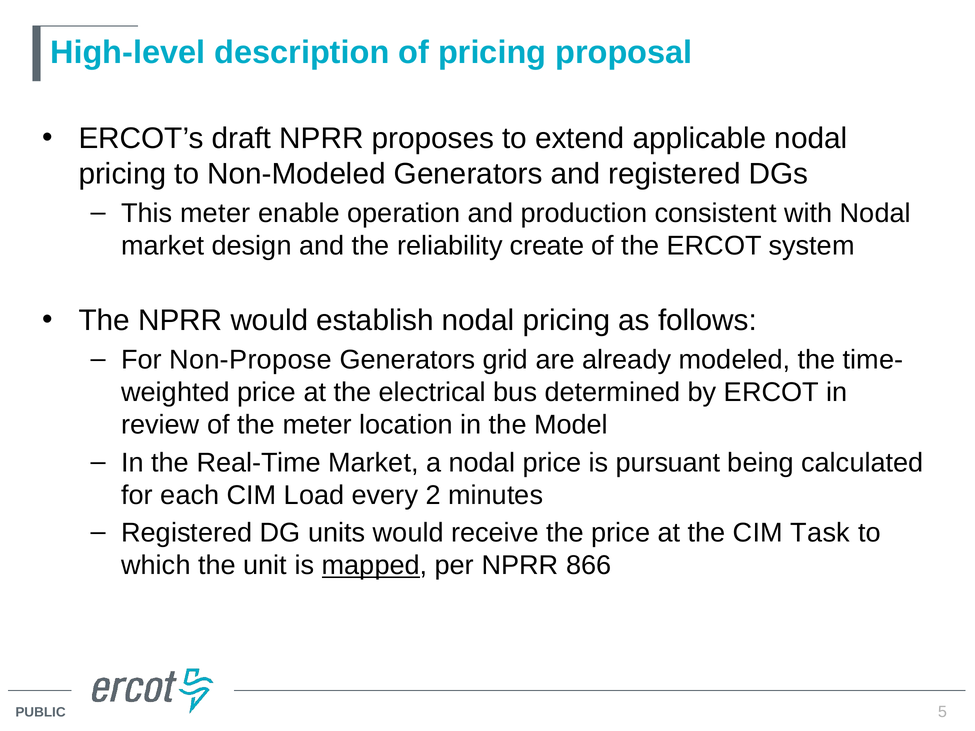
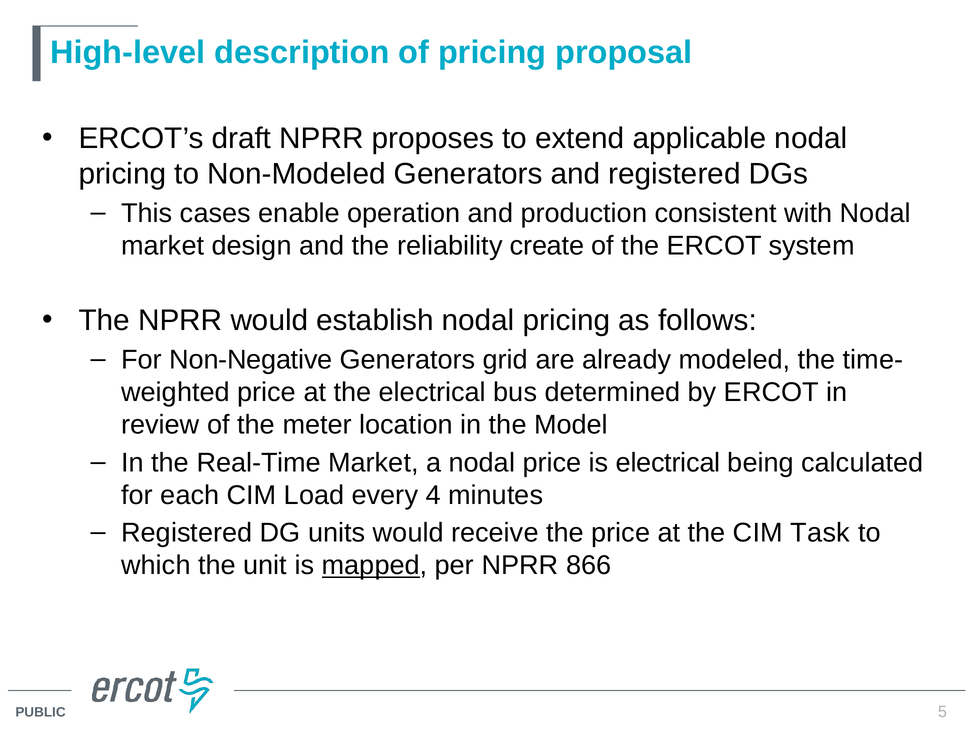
This meter: meter -> cases (215, 214)
Non-Propose: Non-Propose -> Non-Negative (251, 360)
is pursuant: pursuant -> electrical (668, 463)
2: 2 -> 4 (433, 495)
